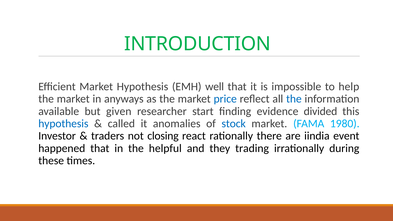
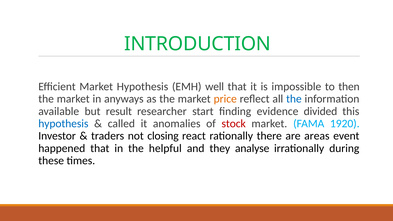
help: help -> then (349, 87)
price colour: blue -> orange (225, 99)
given: given -> result (119, 111)
stock colour: blue -> red (234, 124)
1980: 1980 -> 1920 (345, 124)
iindia: iindia -> areas (317, 136)
trading: trading -> analyse (252, 148)
